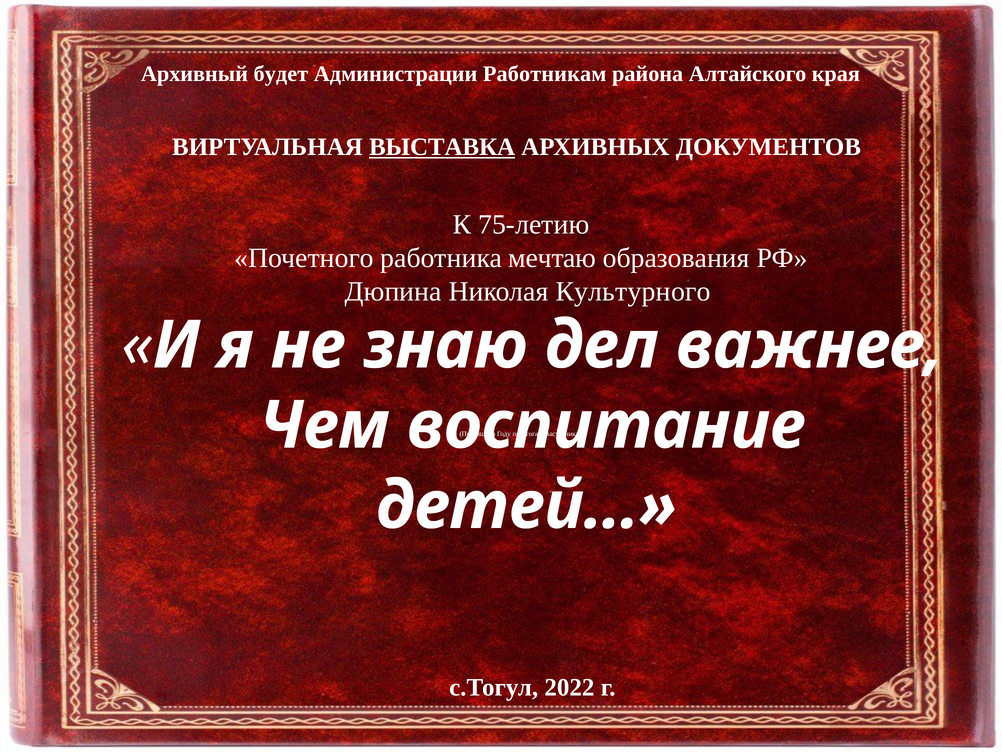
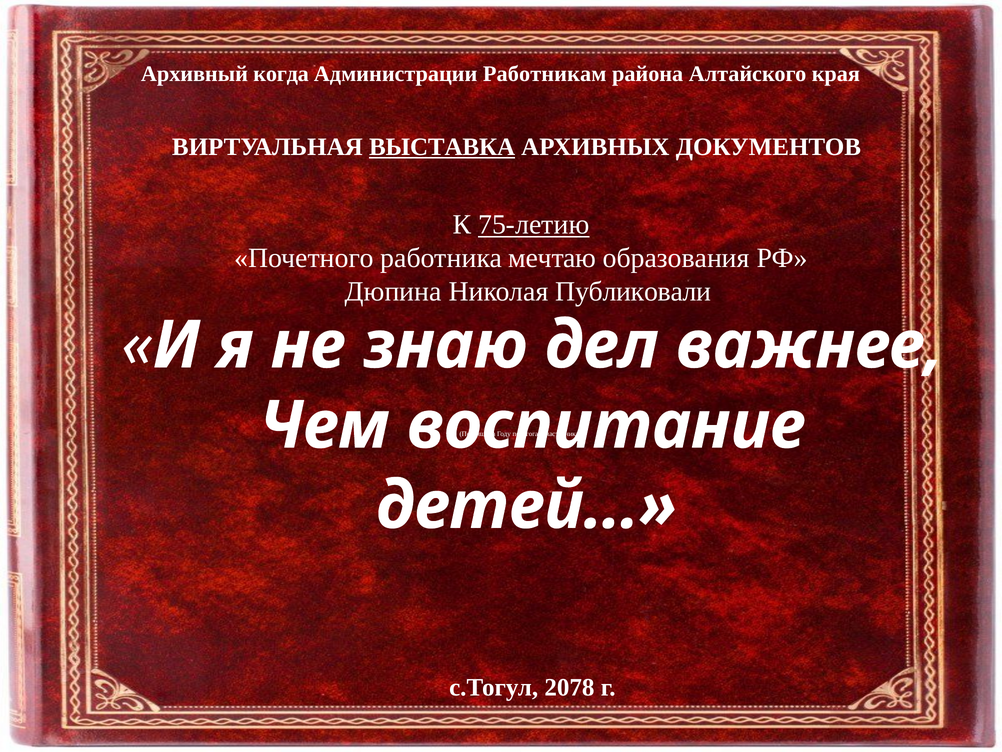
будет: будет -> когда (281, 74)
75-летию underline: none -> present (534, 225)
Культурного: Культурного -> Публиковали (633, 291)
2022: 2022 -> 2078 (569, 687)
